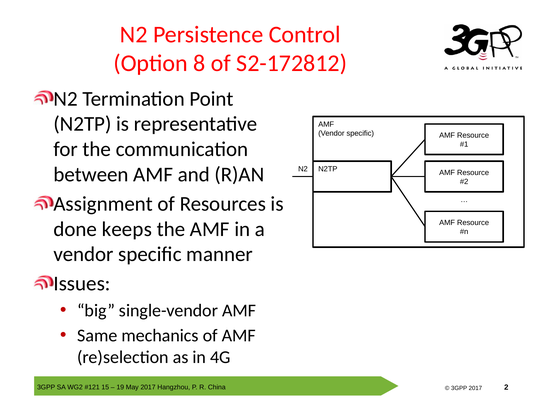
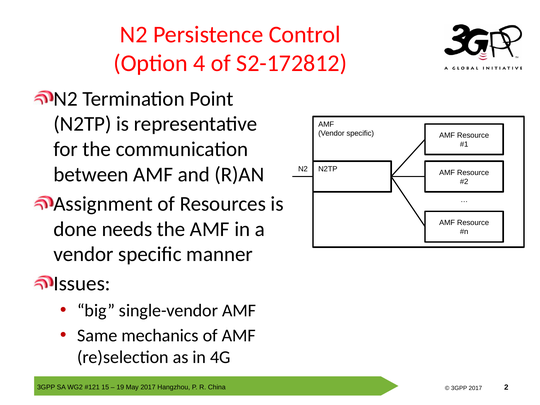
8: 8 -> 4 (199, 63)
keeps: keeps -> needs (127, 229)
